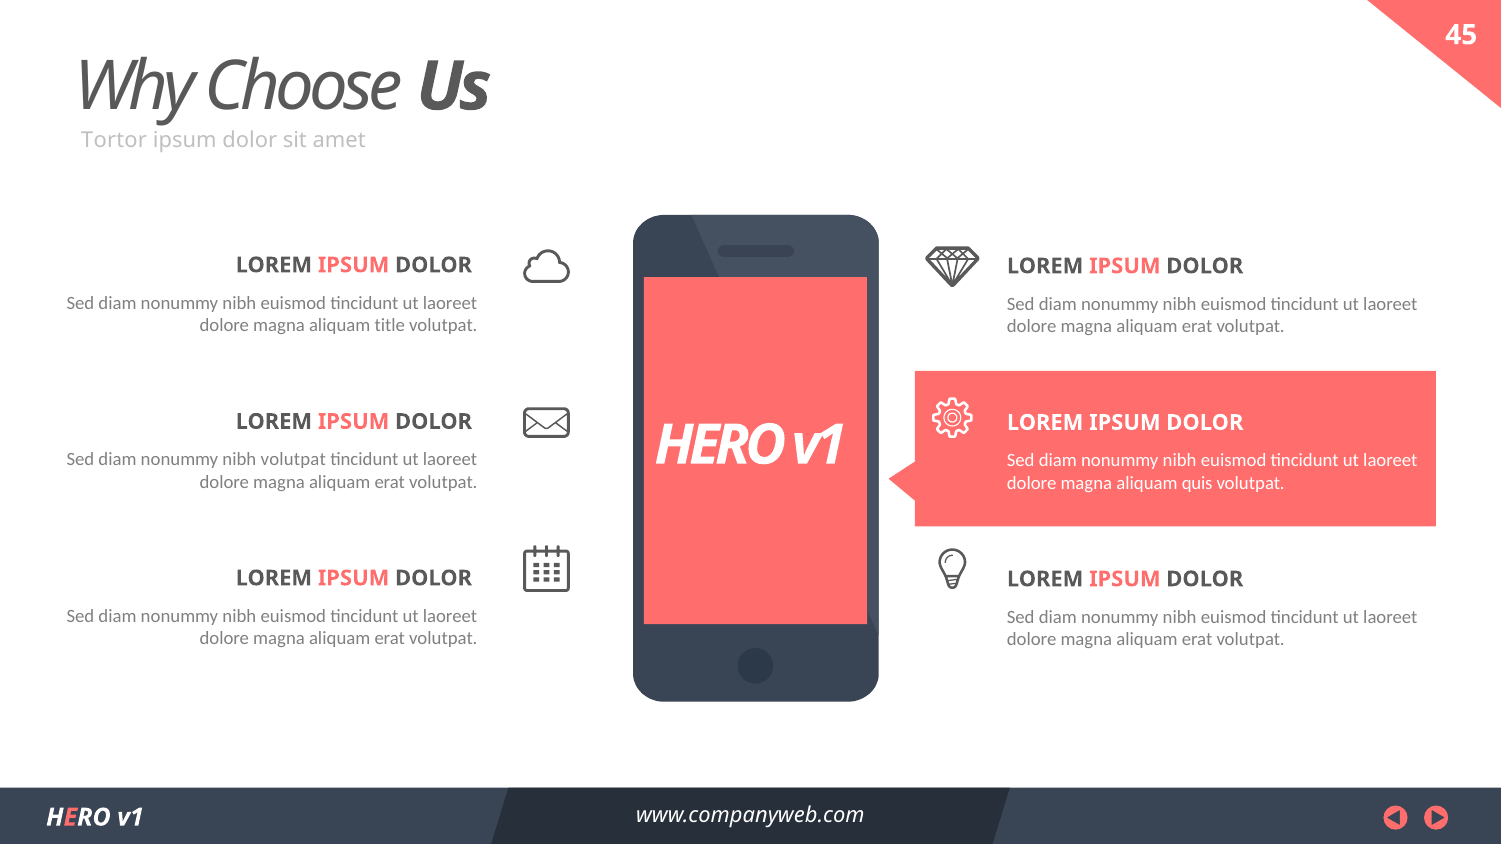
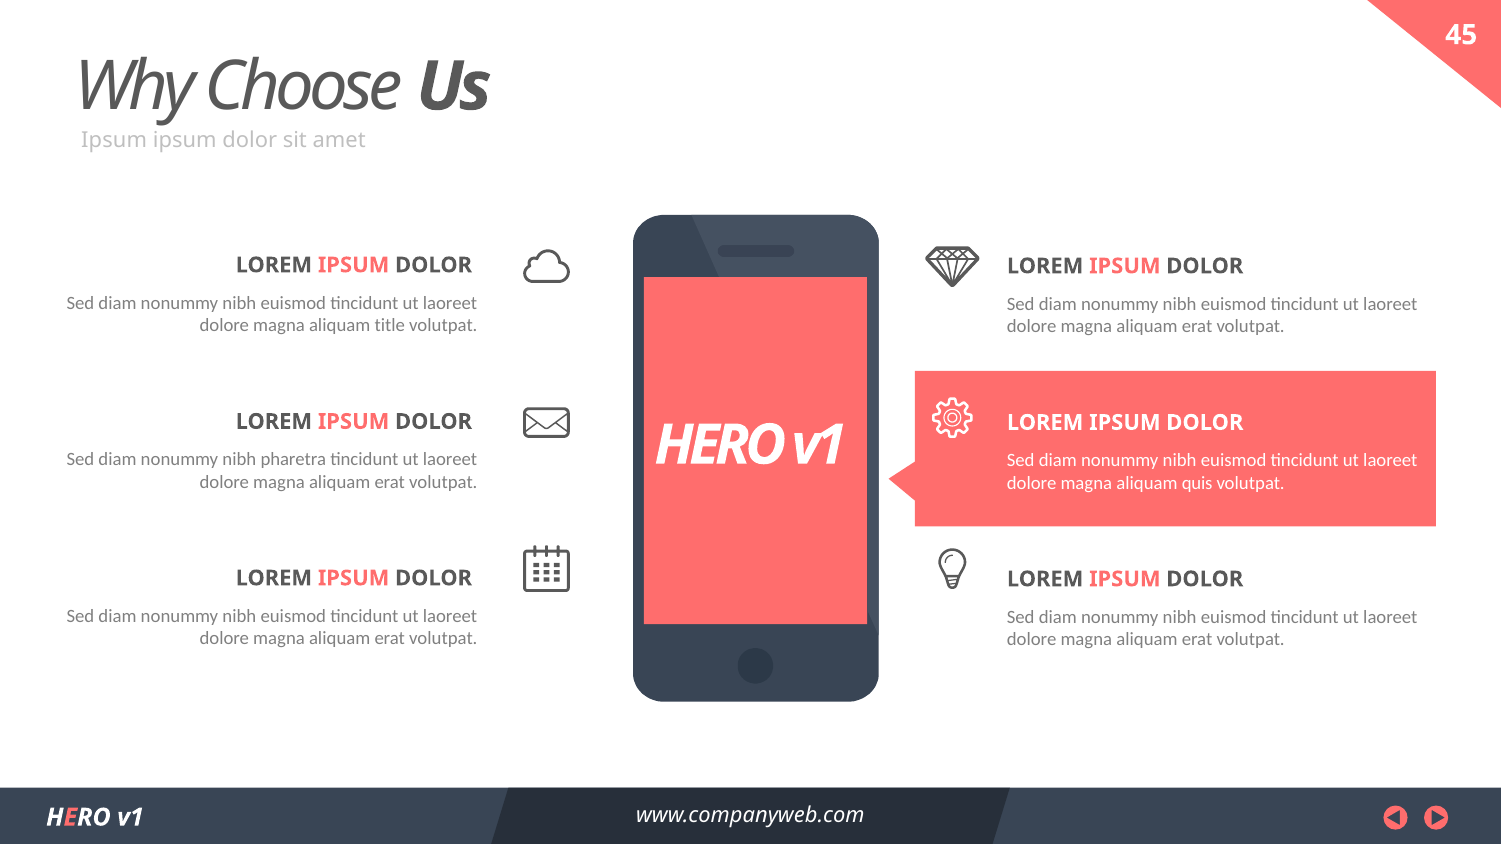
Tortor: Tortor -> Ipsum (114, 141)
nibh volutpat: volutpat -> pharetra (293, 460)
